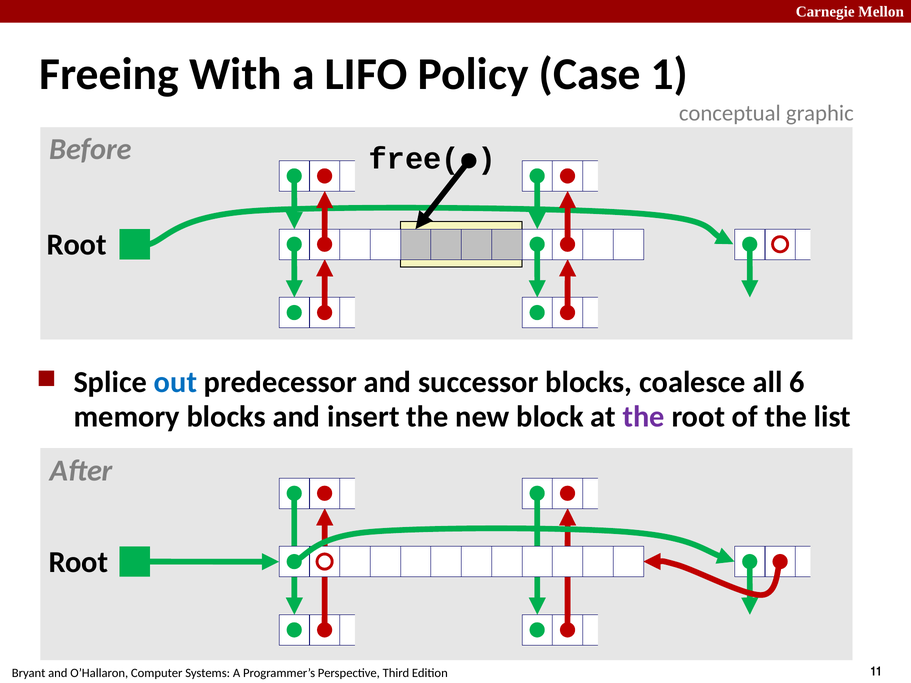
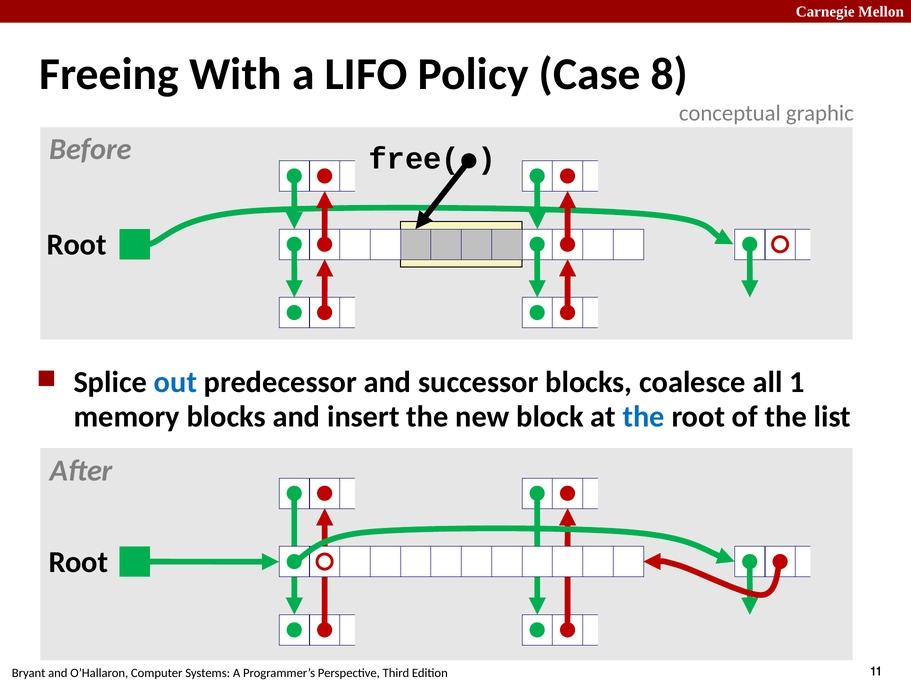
1: 1 -> 8 (669, 74)
6: 6 -> 1 (797, 382)
the colour: purple -> blue (644, 417)
